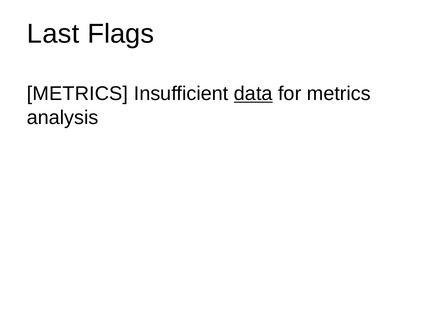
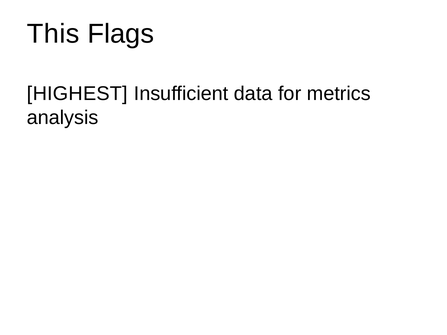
Last: Last -> This (53, 34)
METRICS: METRICS -> HIGHEST (77, 94)
data underline: present -> none (253, 94)
